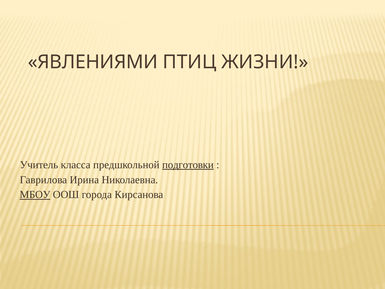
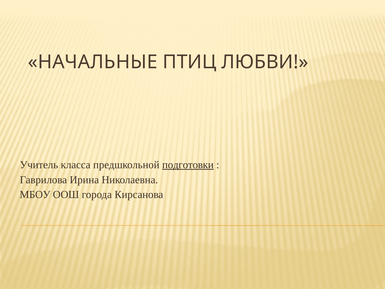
ЯВЛЕНИЯМИ: ЯВЛЕНИЯМИ -> НАЧАЛЬНЫЕ (93, 62)
ЖИЗНИ: ЖИЗНИ -> ЛЮБВИ (265, 62)
МБОУ underline: present -> none (35, 195)
